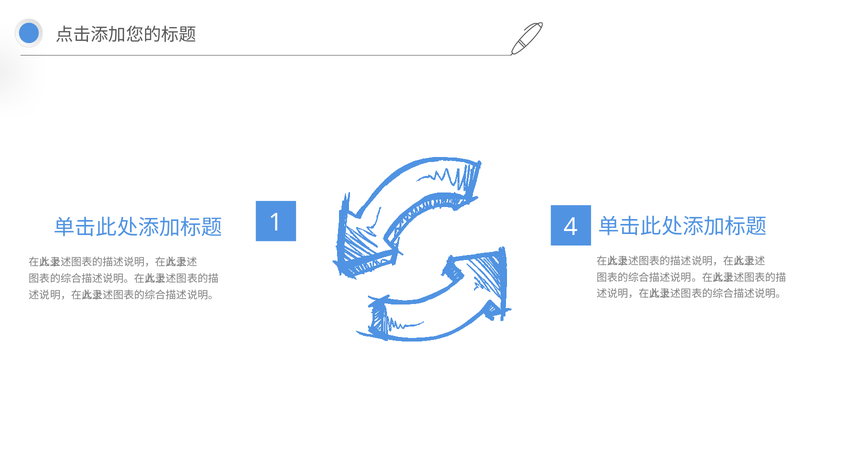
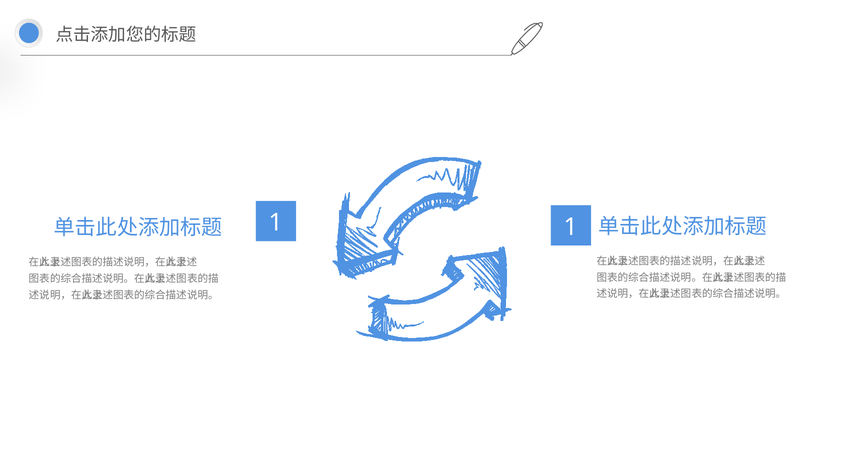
4: 4 -> 1 (571, 227)
